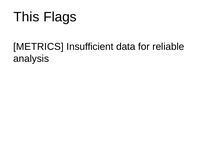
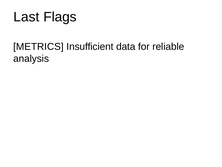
This: This -> Last (26, 17)
